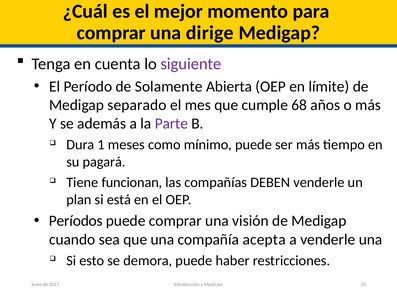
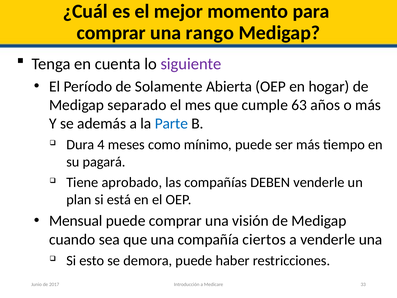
dirige: dirige -> rango (210, 33)
límite: límite -> hogar (329, 86)
68: 68 -> 63 (299, 105)
Parte colour: purple -> blue (171, 123)
1: 1 -> 4 (101, 145)
funcionan: funcionan -> aprobado (132, 182)
Períodos: Períodos -> Mensual (76, 221)
acepta: acepta -> ciertos (264, 239)
